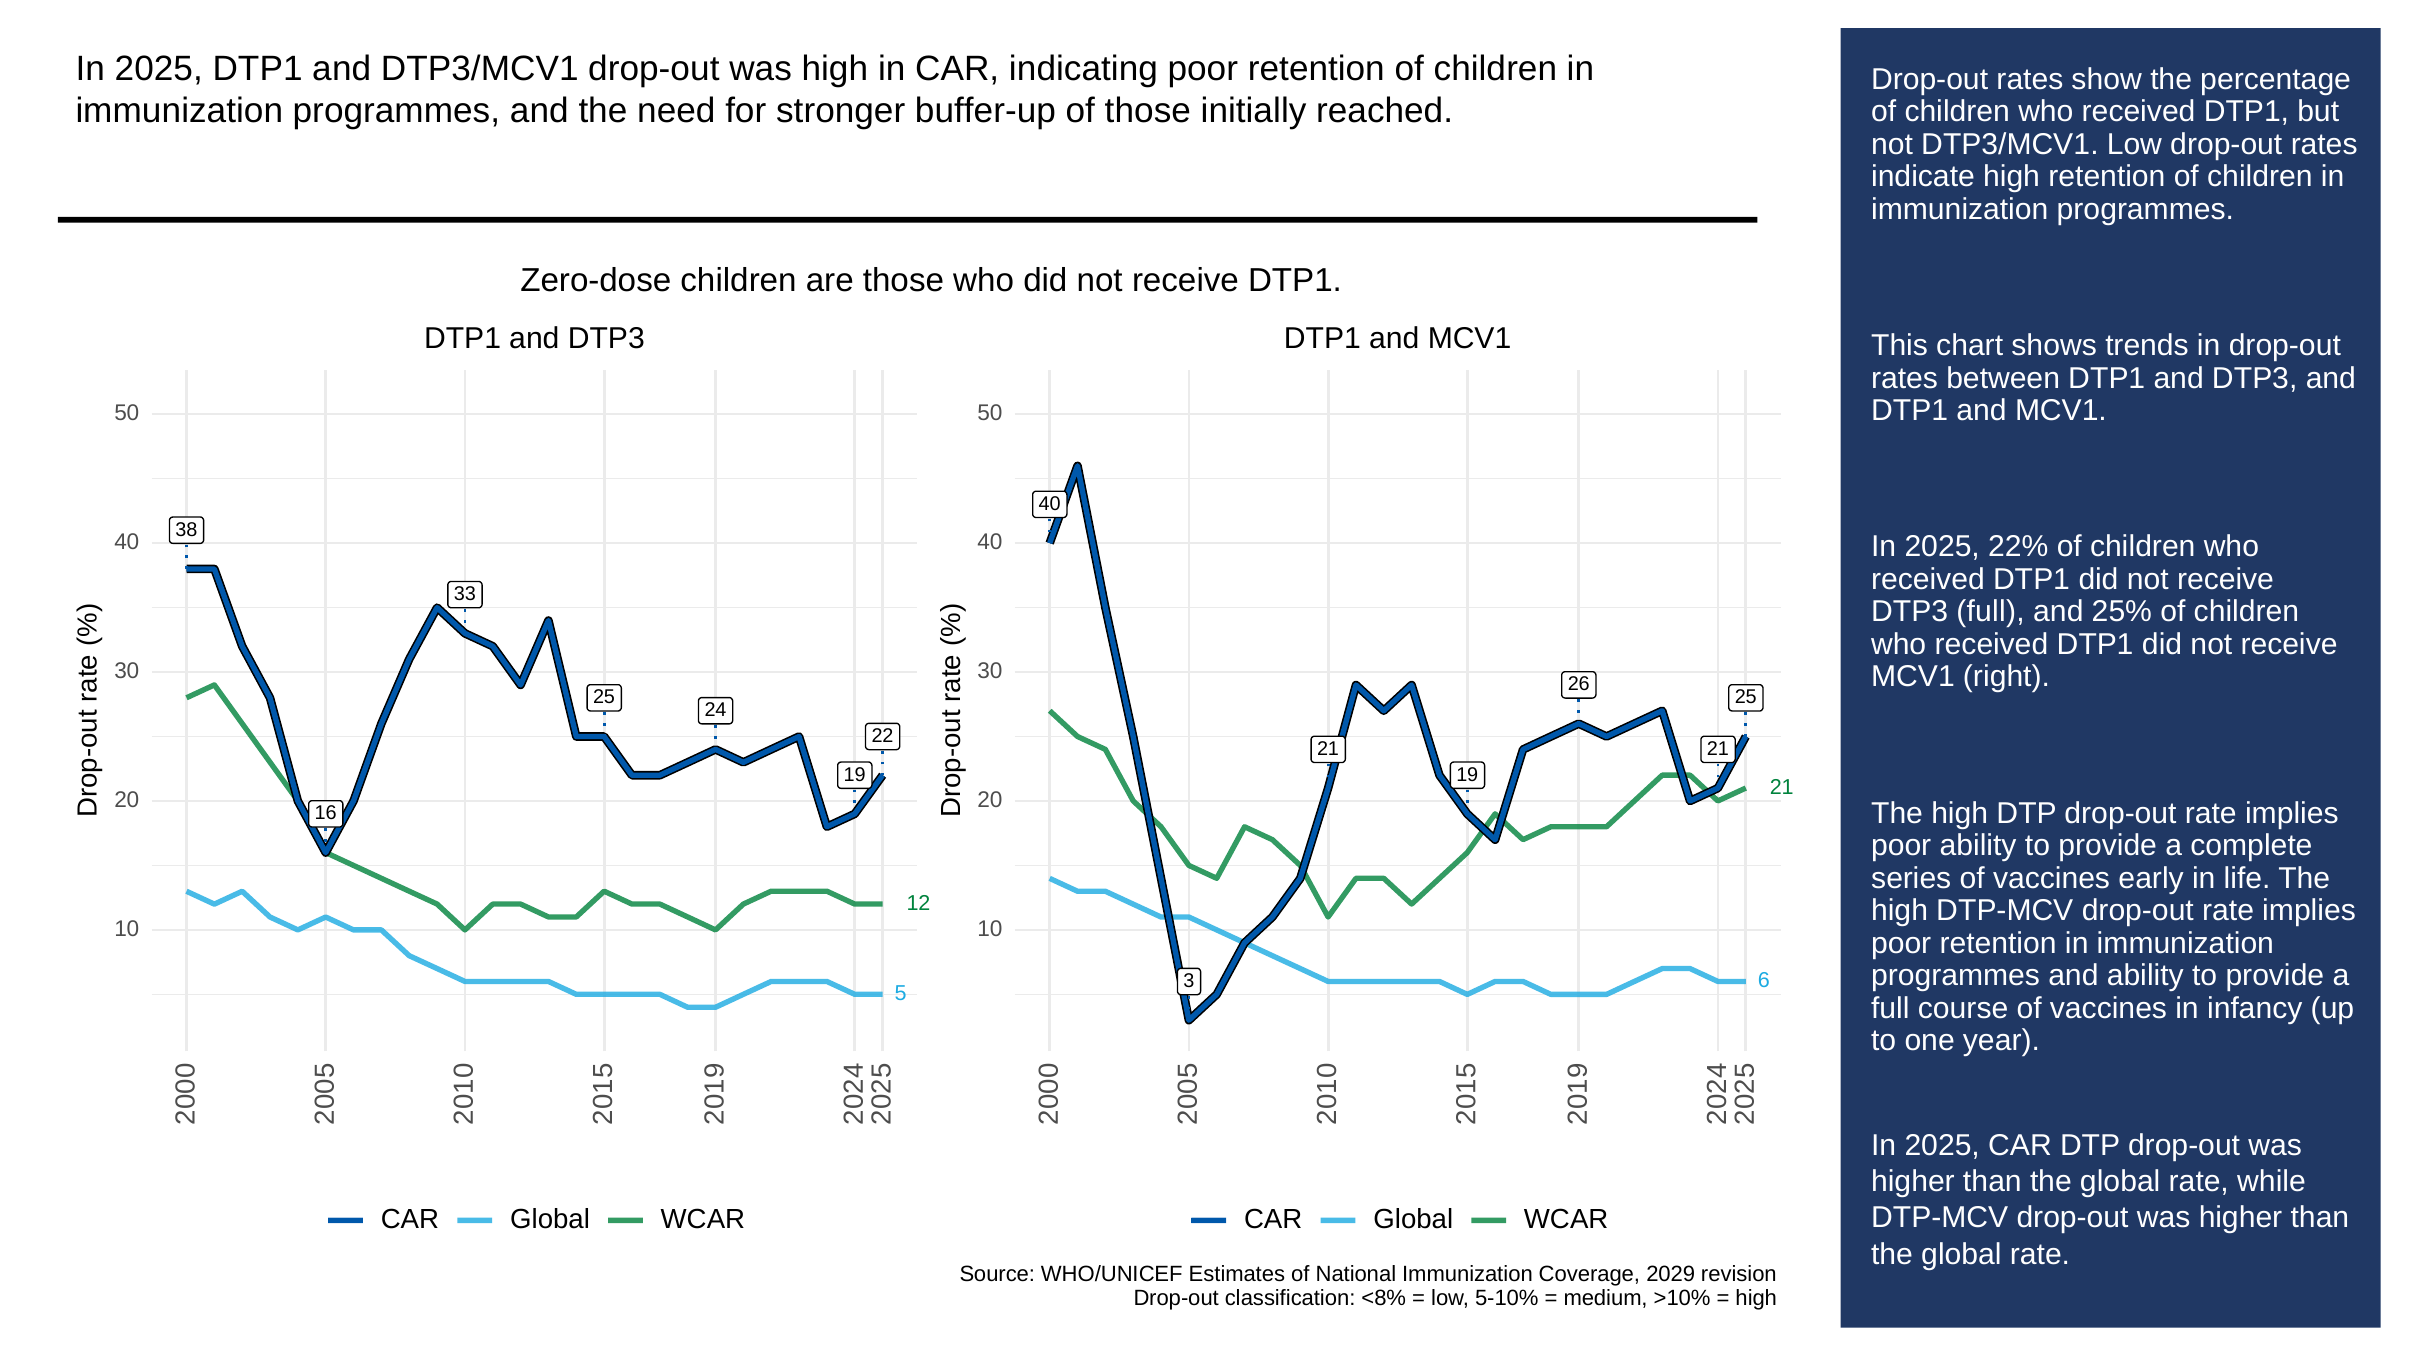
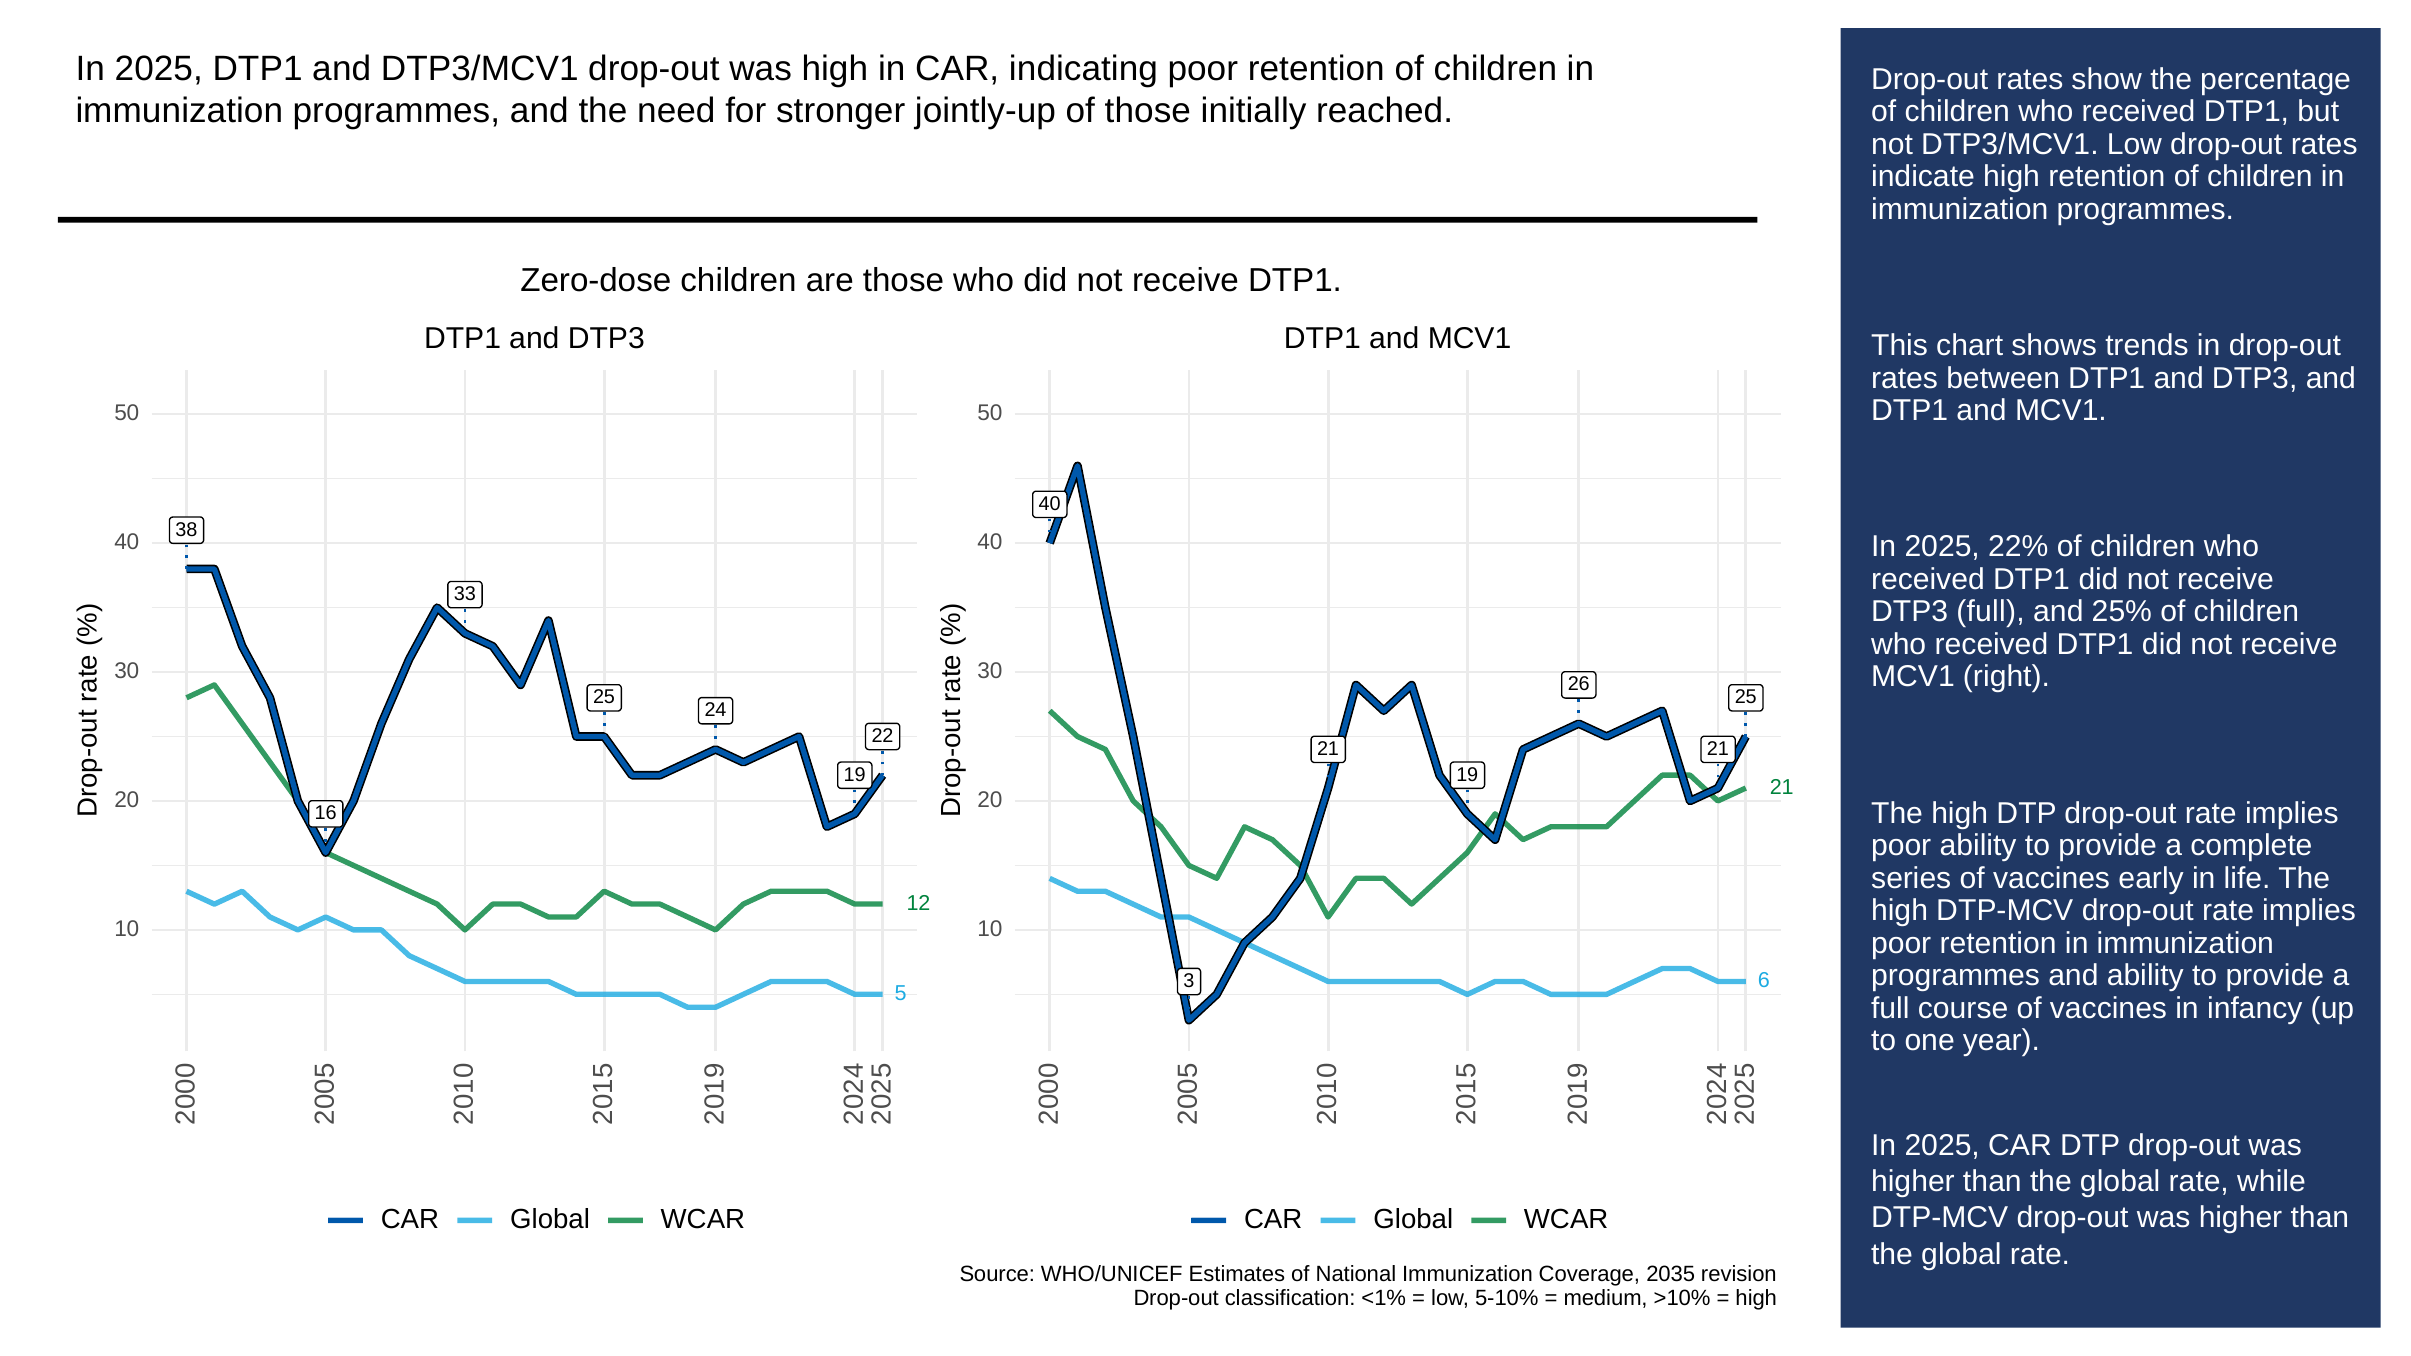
buffer-up: buffer-up -> jointly-up (985, 111)
2029: 2029 -> 2035 (1671, 1275)
<8%: <8% -> <1% (1384, 1298)
